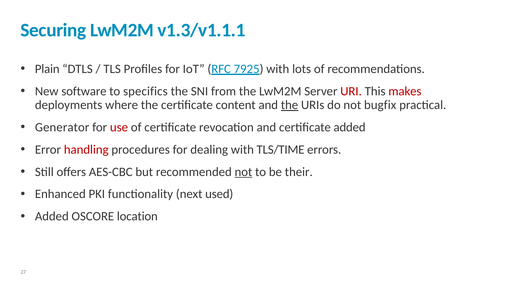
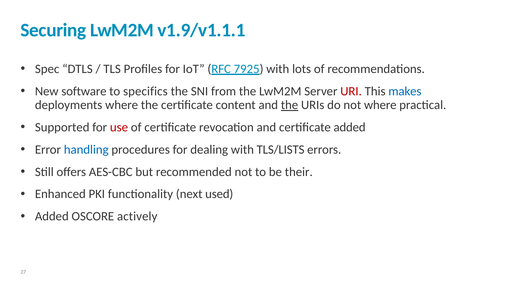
v1.3/v1.1.1: v1.3/v1.1.1 -> v1.9/v1.1.1 (201, 30)
Plain: Plain -> Spec (47, 69)
makes colour: red -> blue (405, 91)
not bugfix: bugfix -> where (380, 105)
Generator: Generator -> Supported (62, 127)
handling colour: red -> blue (86, 149)
TLS/TIME: TLS/TIME -> TLS/LISTS (281, 149)
not underline: present -> none (243, 172)
location: location -> actively (137, 216)
